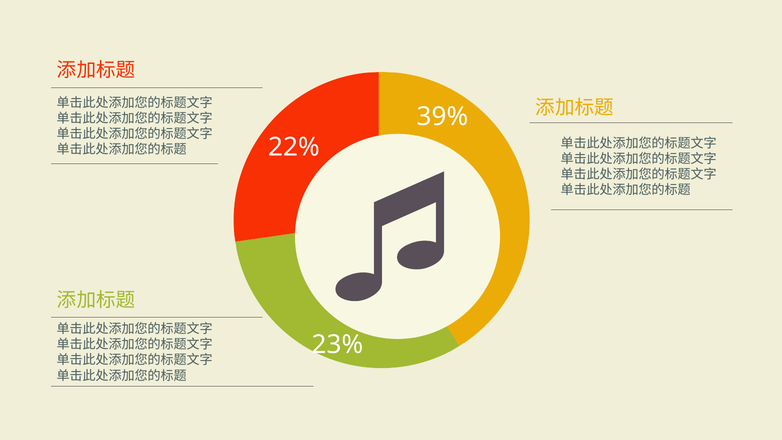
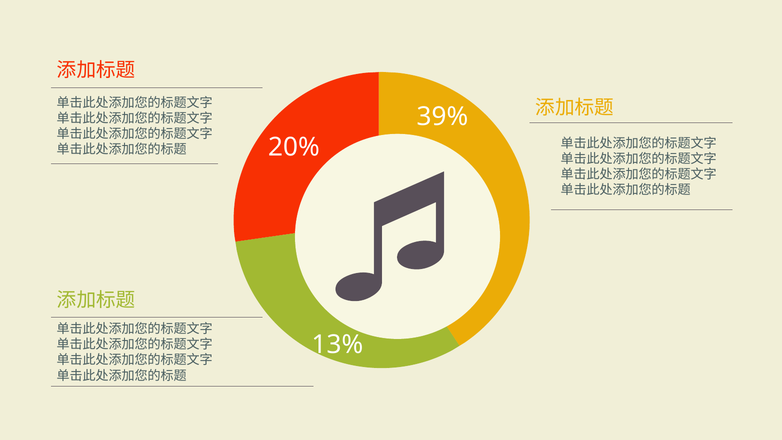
22%: 22% -> 20% (294, 147)
23%: 23% -> 13% (338, 345)
